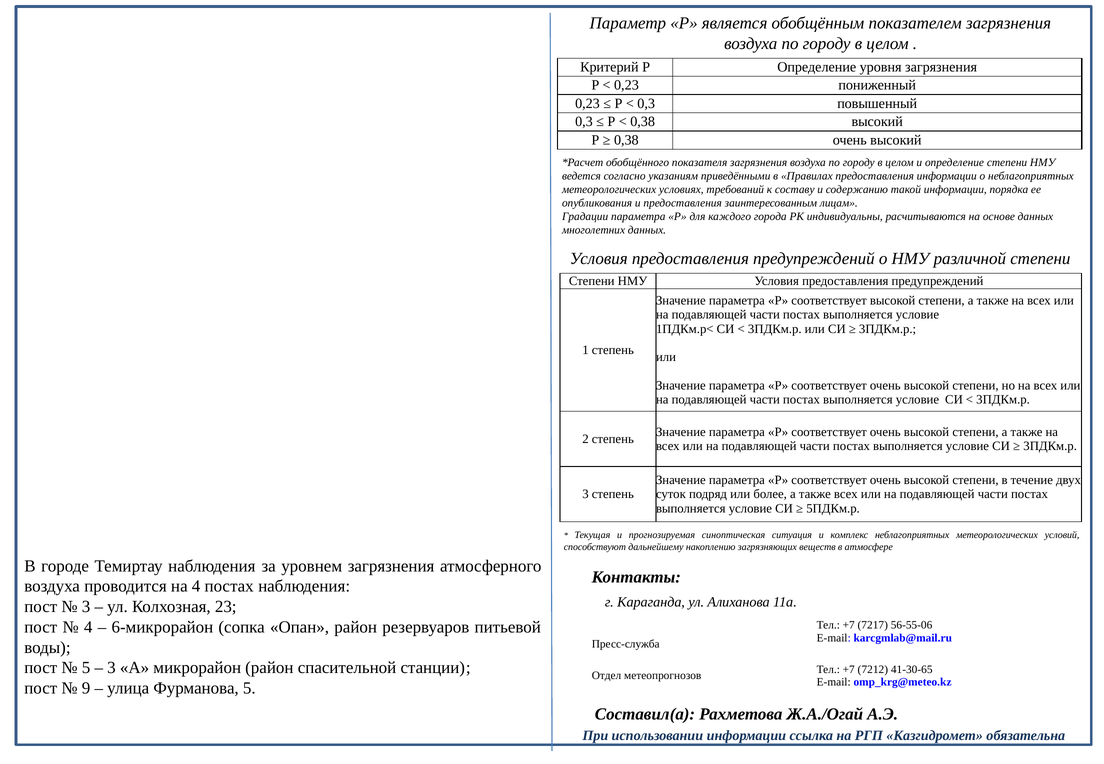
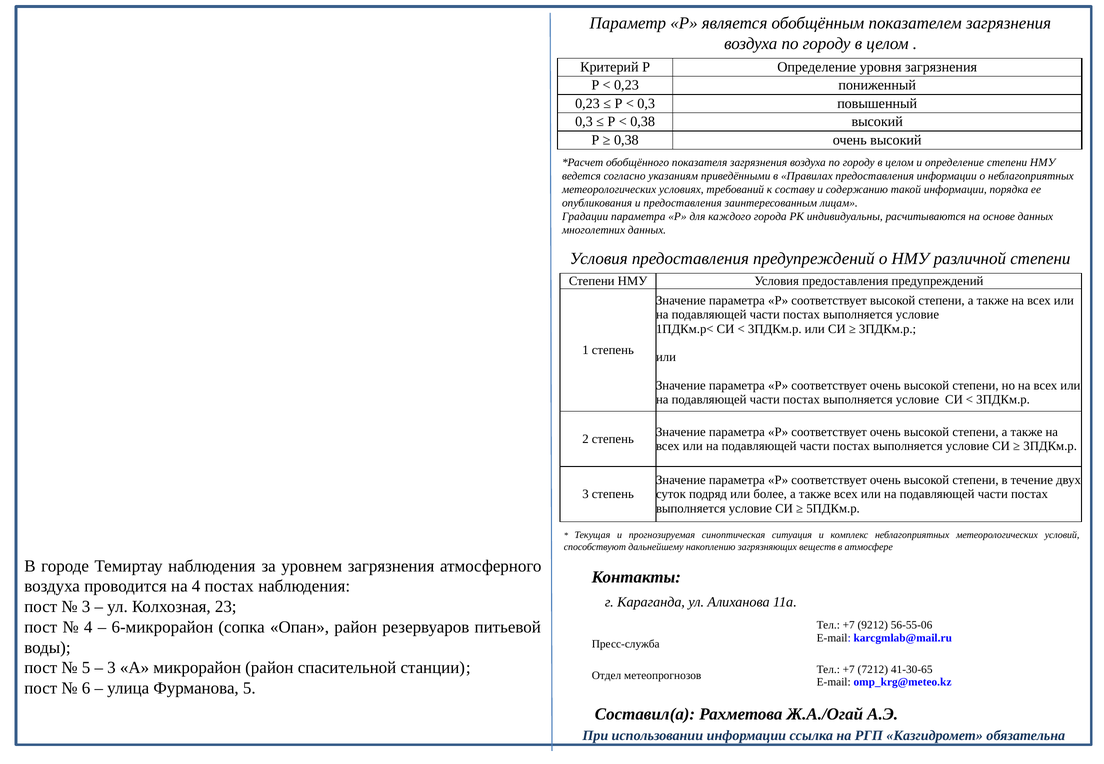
7217: 7217 -> 9212 (873, 625)
9: 9 -> 6 (86, 688)
